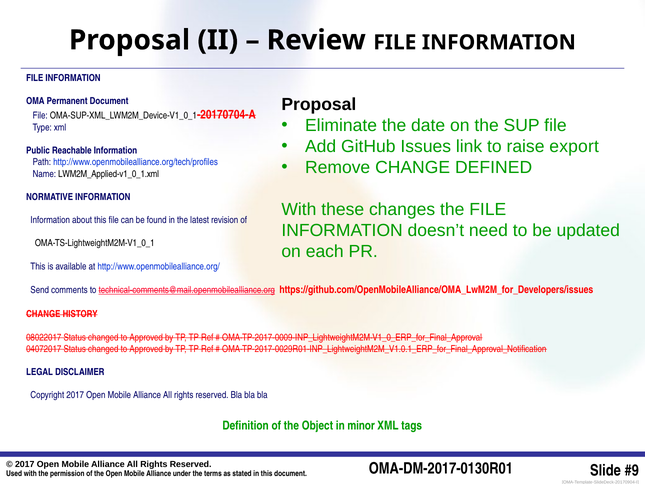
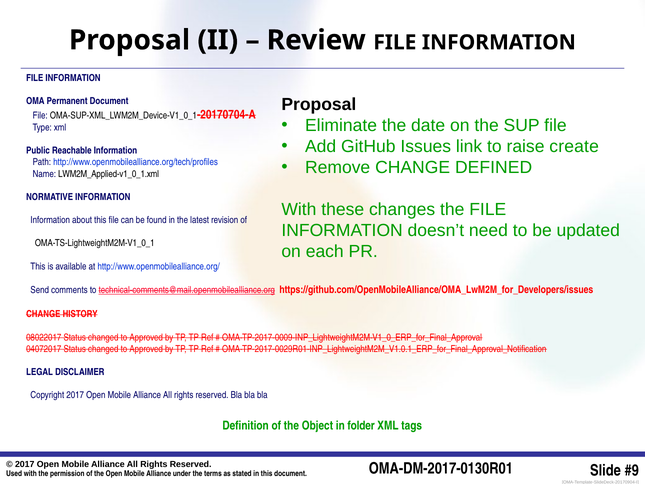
export: export -> create (574, 146)
minor: minor -> folder (361, 425)
